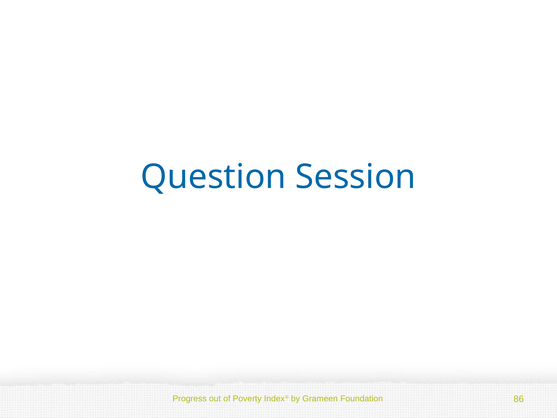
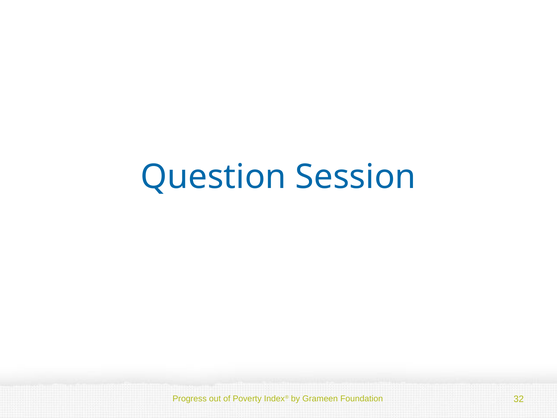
86: 86 -> 32 (519, 399)
